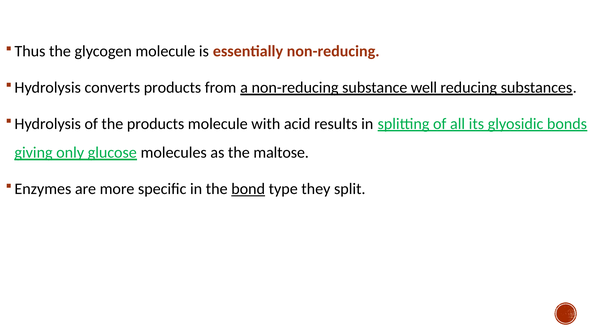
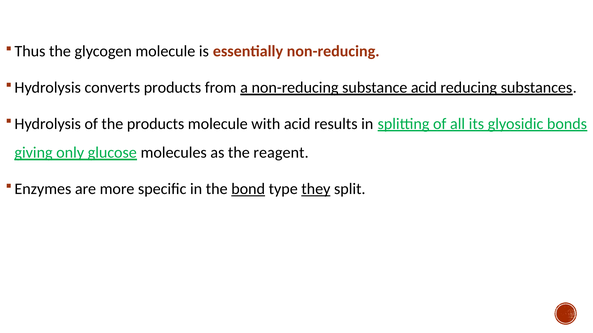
substance well: well -> acid (424, 88)
maltose: maltose -> reagent (281, 153)
they underline: none -> present (316, 189)
